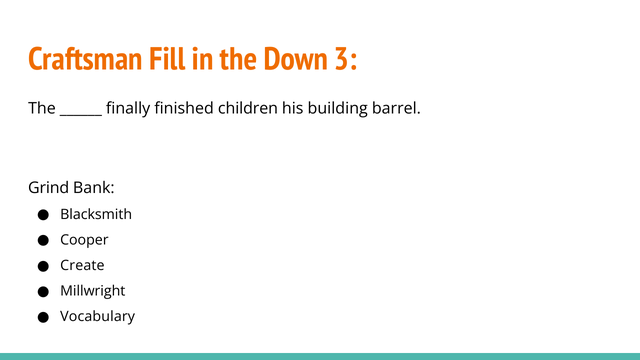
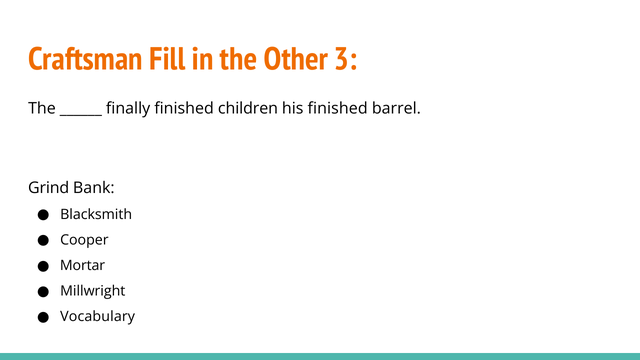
Down: Down -> Other (296, 59)
his building: building -> finished (338, 109)
Create: Create -> Mortar (83, 266)
